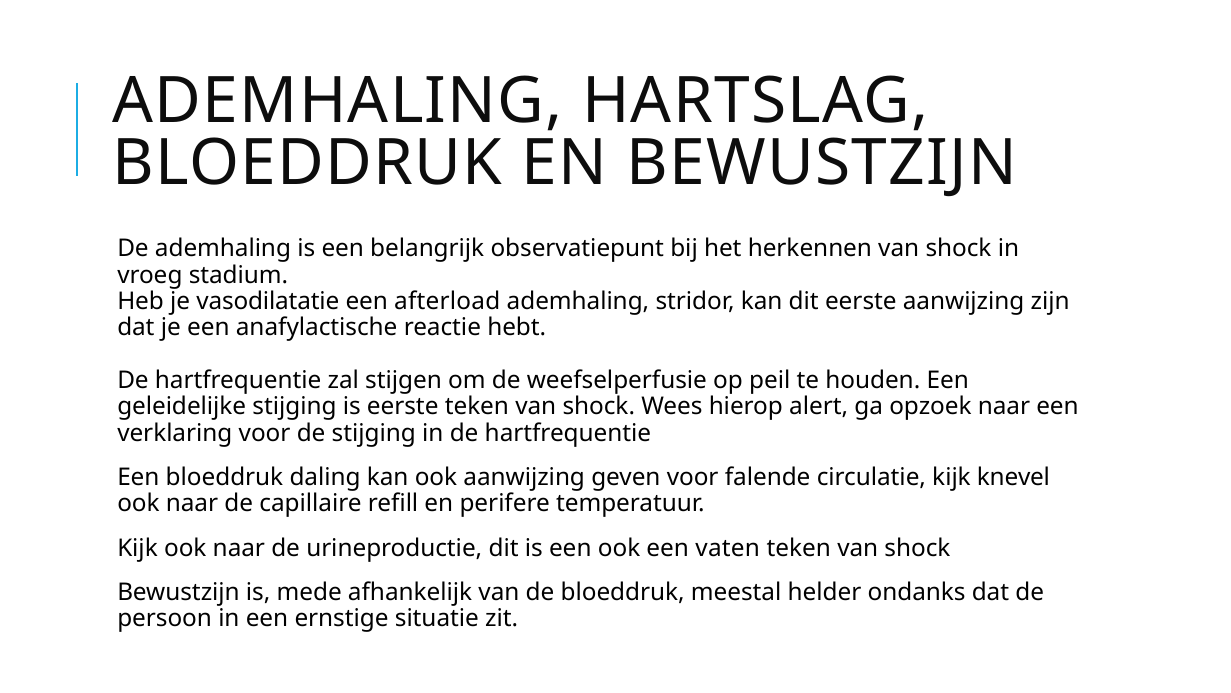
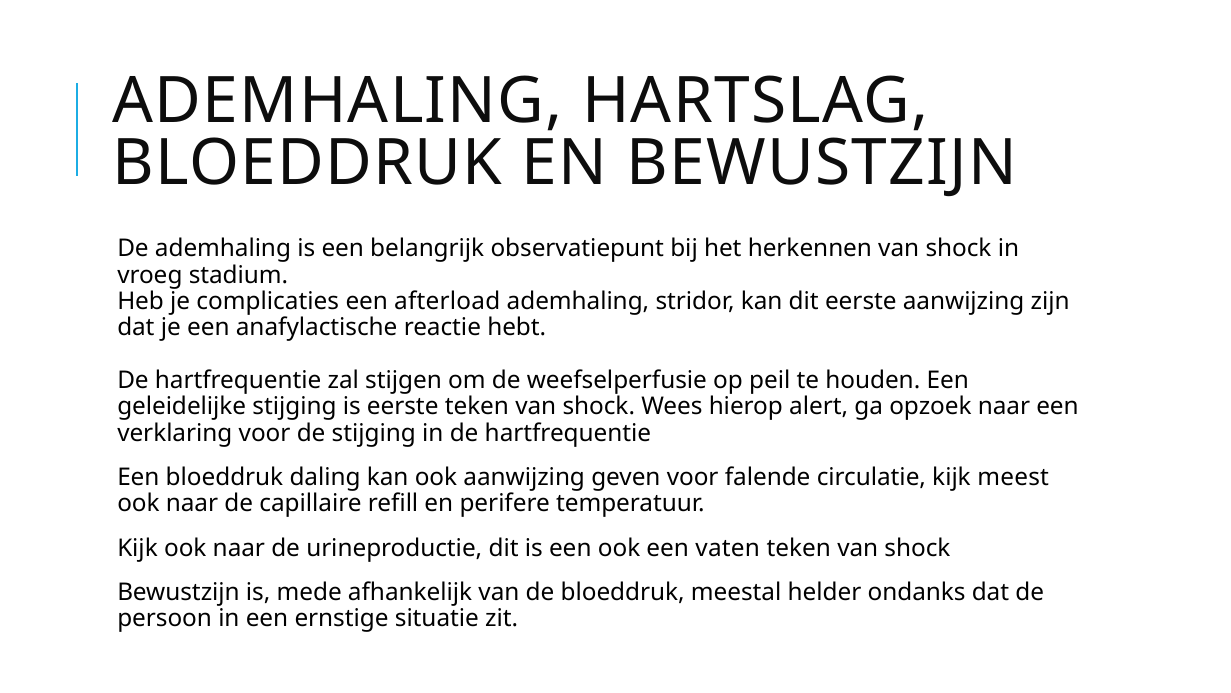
vasodilatatie: vasodilatatie -> complicaties (268, 301)
knevel: knevel -> meest (1013, 477)
